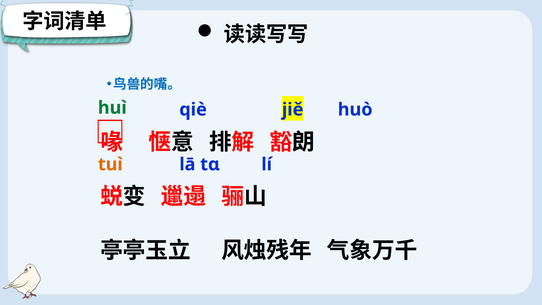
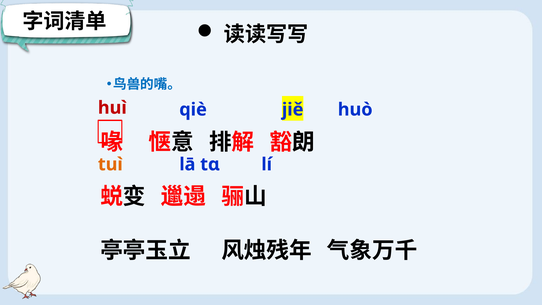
huì colour: green -> red (112, 108)
